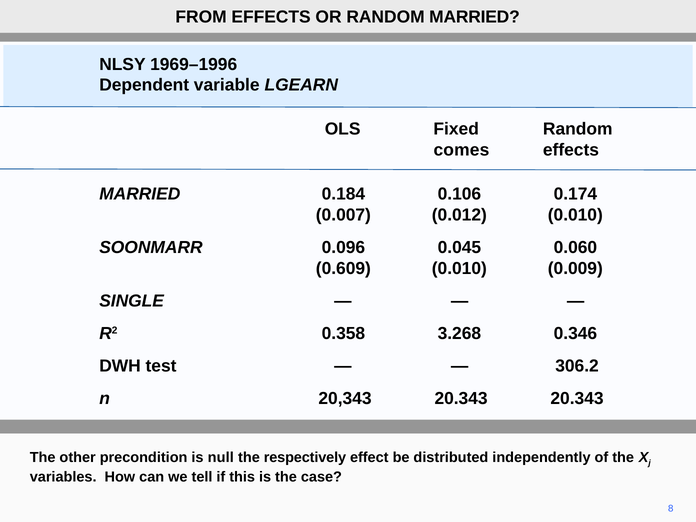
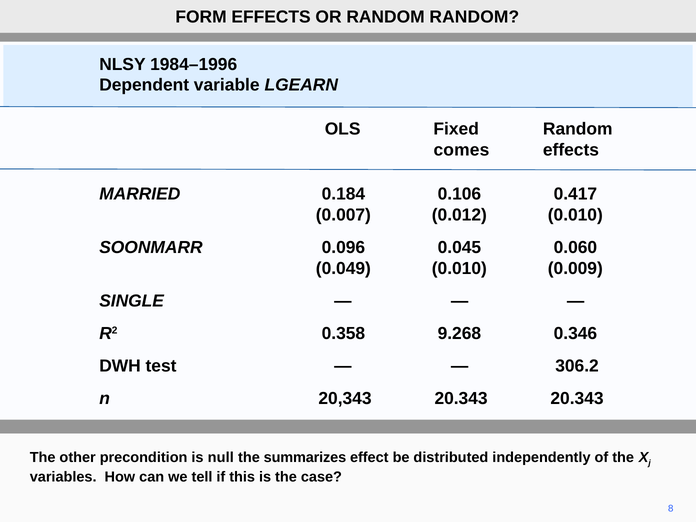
FROM: FROM -> FORM (201, 17)
RANDOM MARRIED: MARRIED -> RANDOM (474, 17)
1969–1996: 1969–1996 -> 1984–1996 (194, 64)
0.174: 0.174 -> 0.417 (575, 194)
0.609: 0.609 -> 0.049 (343, 268)
3.268: 3.268 -> 9.268 (459, 333)
respectively: respectively -> summarizes (305, 457)
